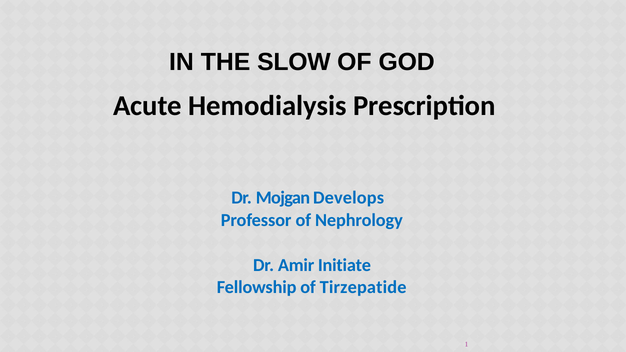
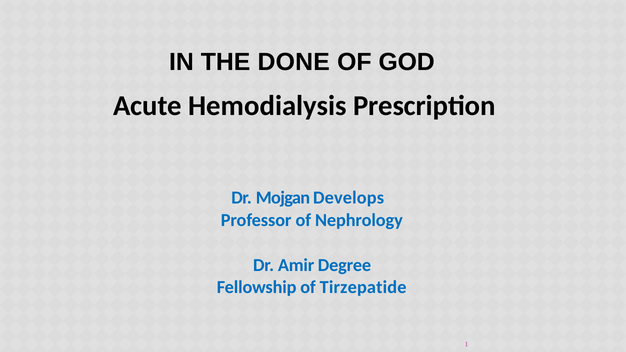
SLOW: SLOW -> DONE (294, 62)
Initiate: Initiate -> Degree (344, 265)
